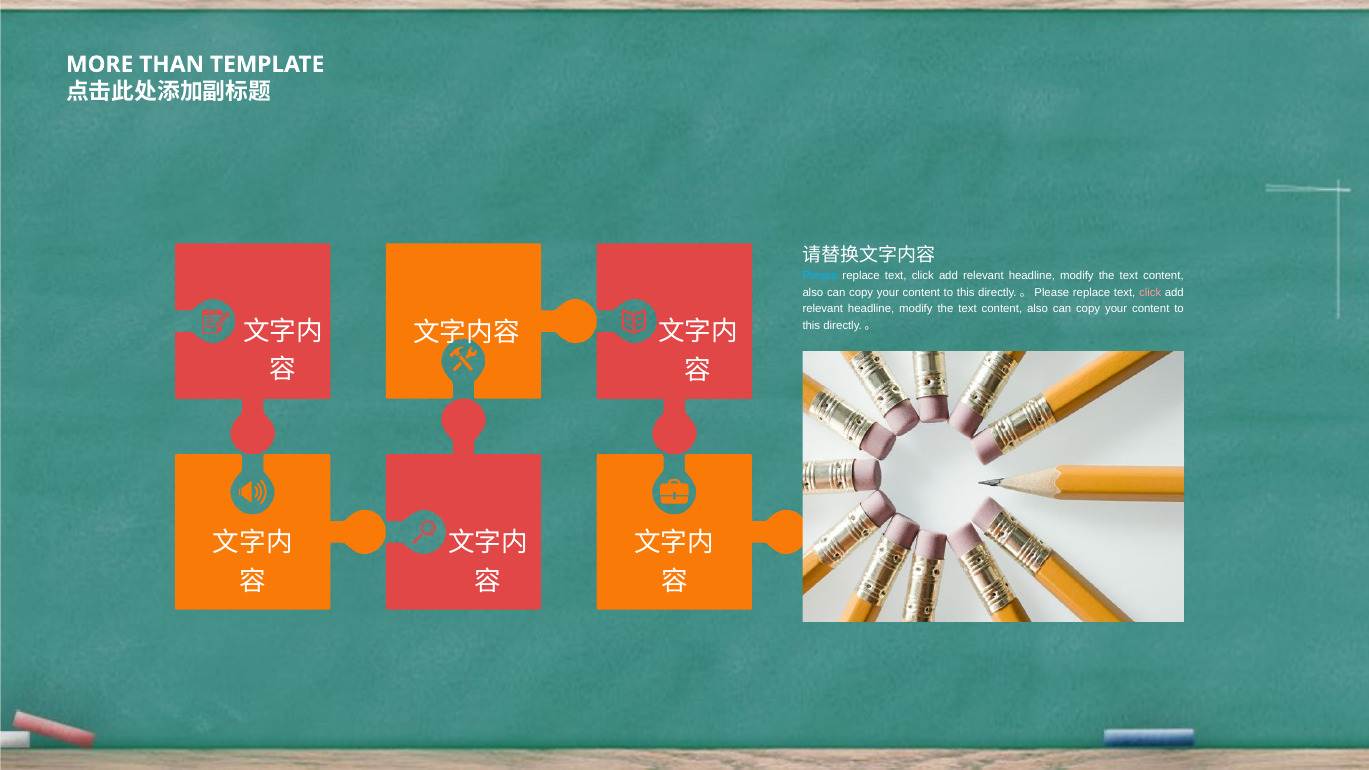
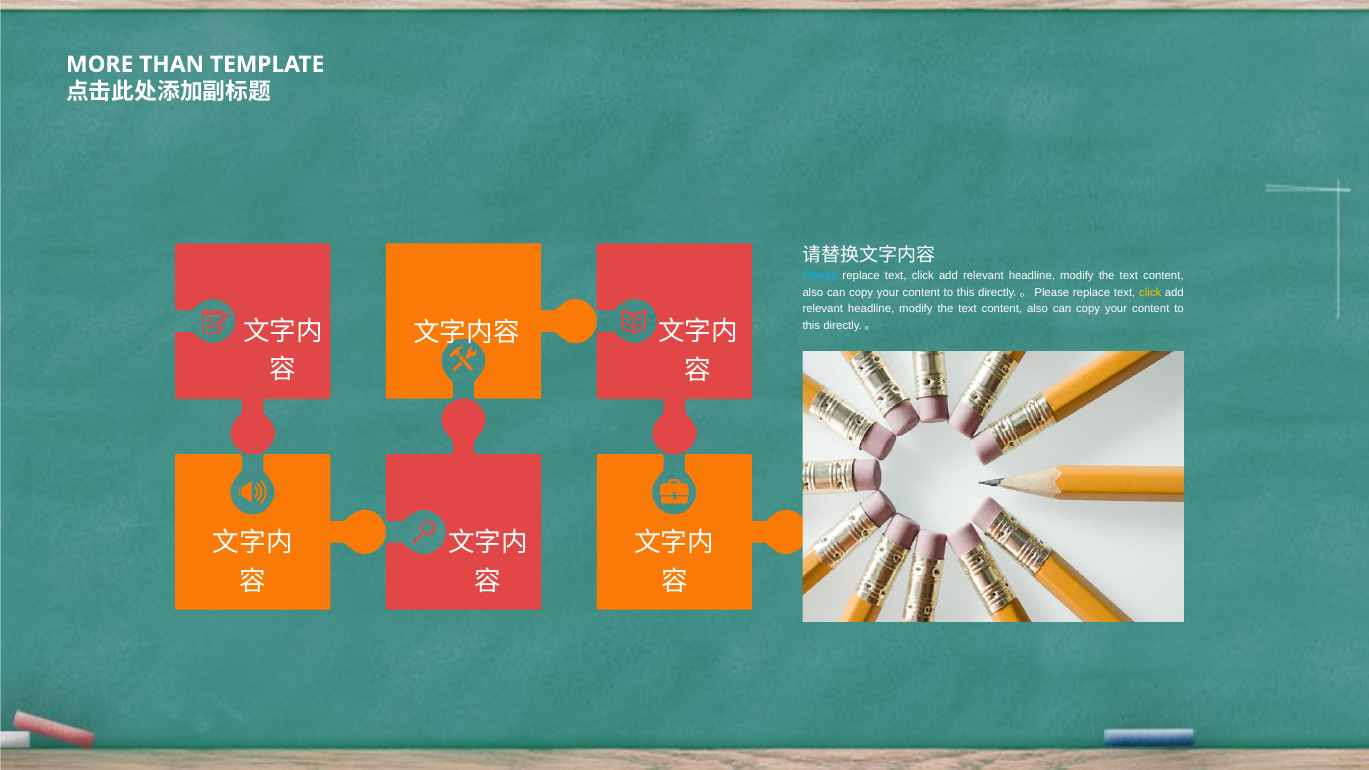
click colour: pink -> yellow (1150, 293)
